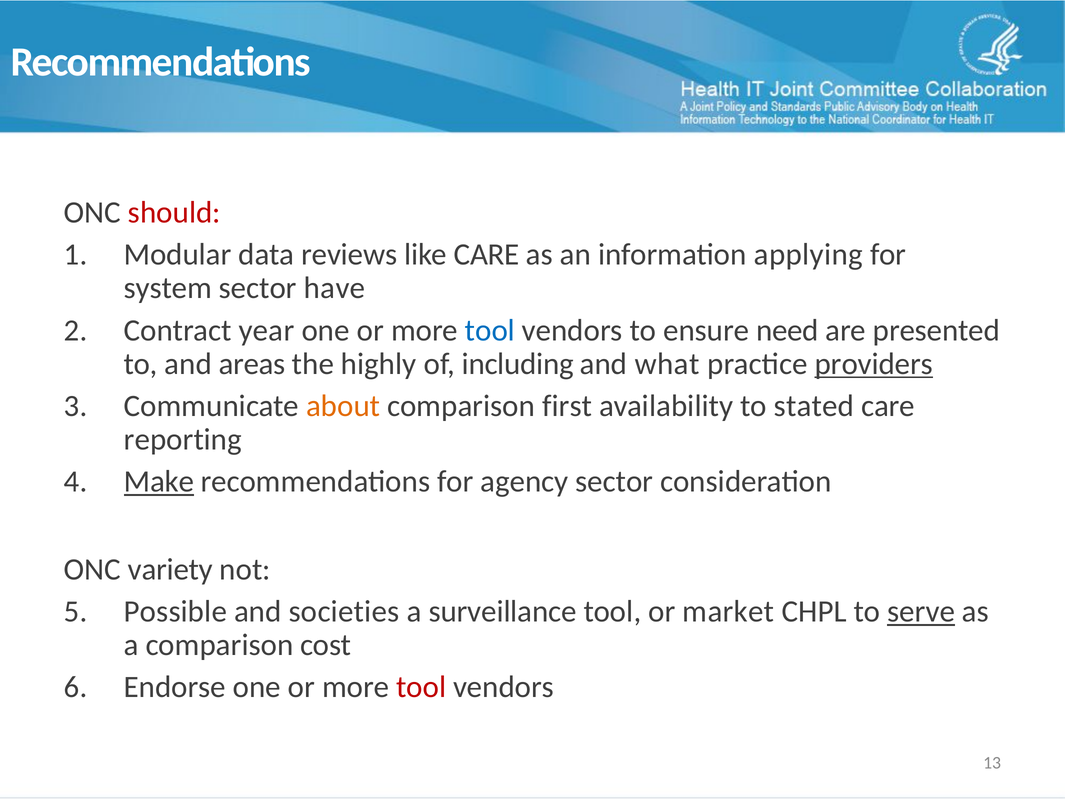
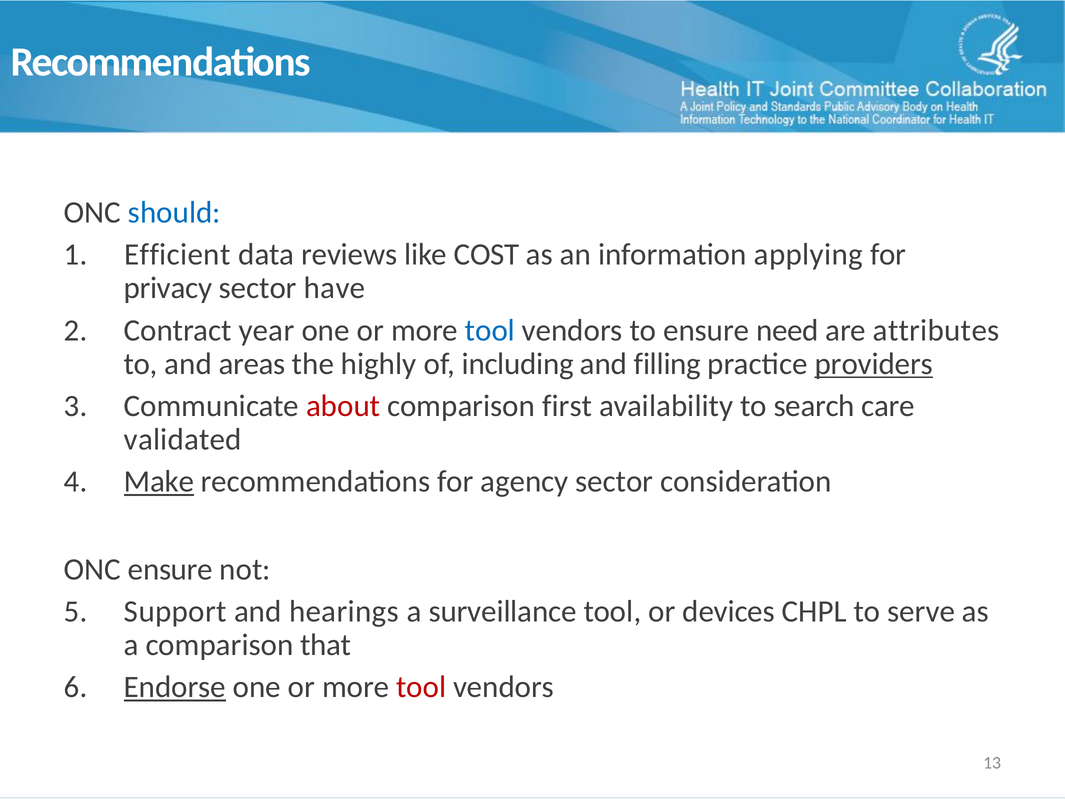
should colour: red -> blue (174, 213)
Modular: Modular -> Efficient (177, 255)
like CARE: CARE -> COST (487, 255)
system: system -> privacy (168, 288)
presented: presented -> attributes (936, 330)
what: what -> filling (667, 364)
about colour: orange -> red (343, 406)
stated: stated -> search (814, 406)
reporting: reporting -> validated (183, 439)
ONC variety: variety -> ensure (170, 569)
Possible: Possible -> Support (175, 611)
societies: societies -> hearings (344, 611)
market: market -> devices (729, 611)
serve underline: present -> none (921, 611)
cost: cost -> that (326, 645)
Endorse underline: none -> present (175, 687)
